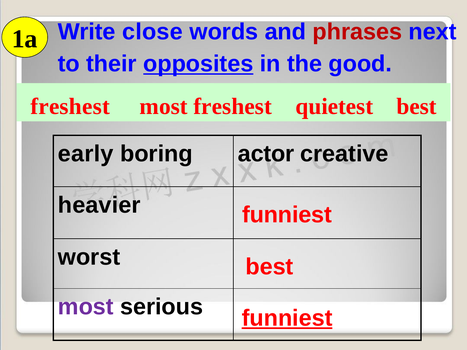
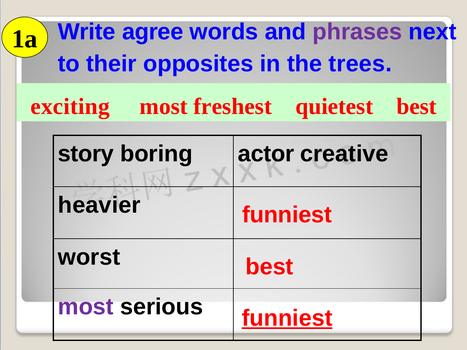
close: close -> agree (153, 32)
phrases colour: red -> purple (357, 32)
opposites underline: present -> none (198, 64)
good: good -> trees (360, 64)
freshest: freshest -> exciting (70, 107)
early: early -> story (86, 154)
